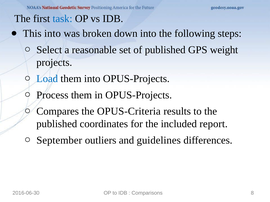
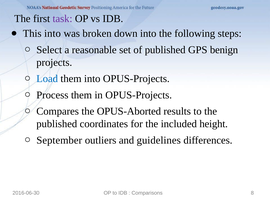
task colour: blue -> purple (62, 19)
weight: weight -> benign (224, 50)
OPUS-Criteria: OPUS-Criteria -> OPUS-Aborted (129, 112)
report: report -> height (214, 124)
